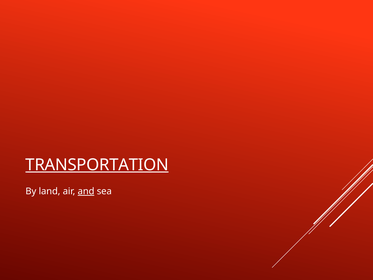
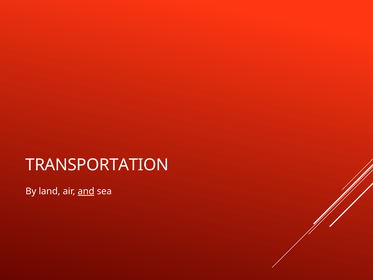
TRANSPORTATION underline: present -> none (97, 165)
